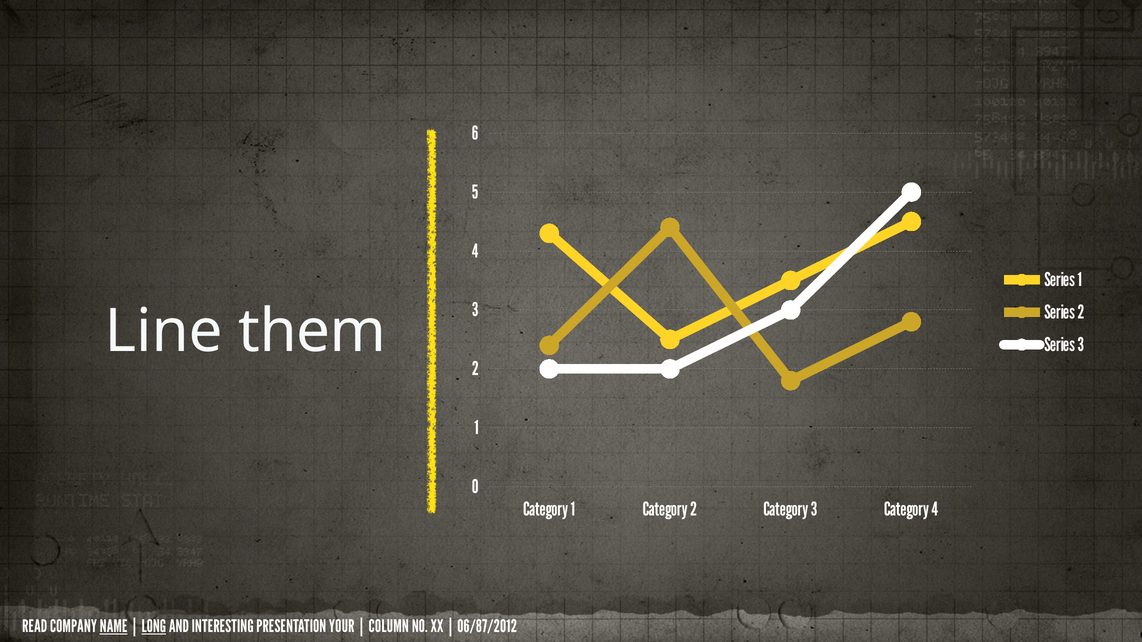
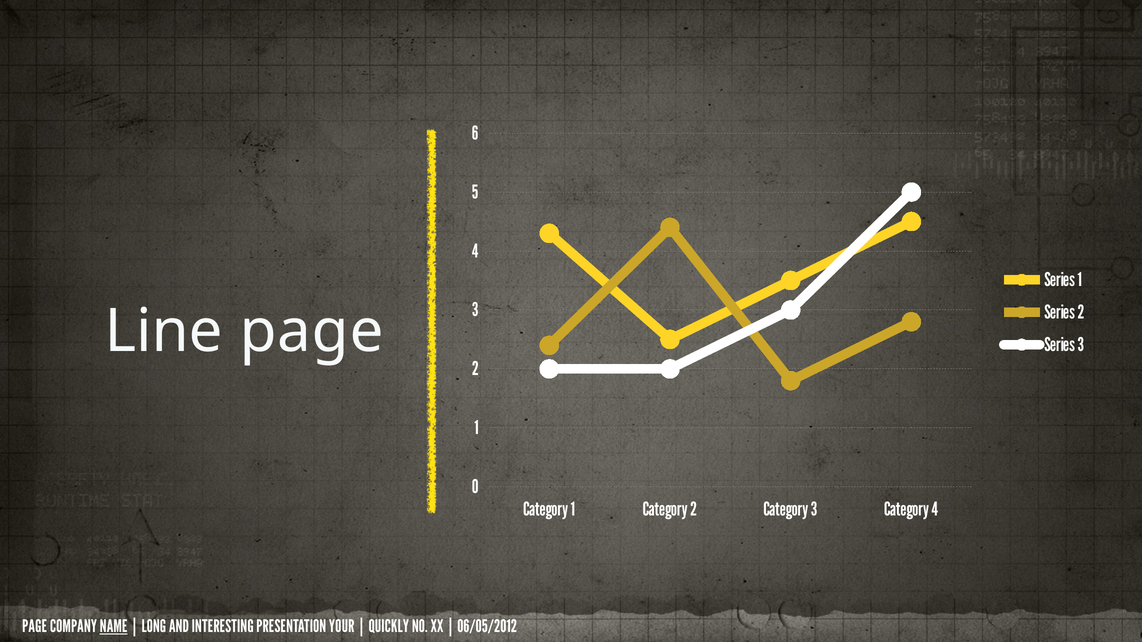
Line them: them -> page (312, 332)
READ: READ -> PAGE (35, 627)
LONG underline: present -> none (154, 627)
COLUMN: COLUMN -> QUICKLY (389, 627)
06/87/2012: 06/87/2012 -> 06/05/2012 (487, 627)
